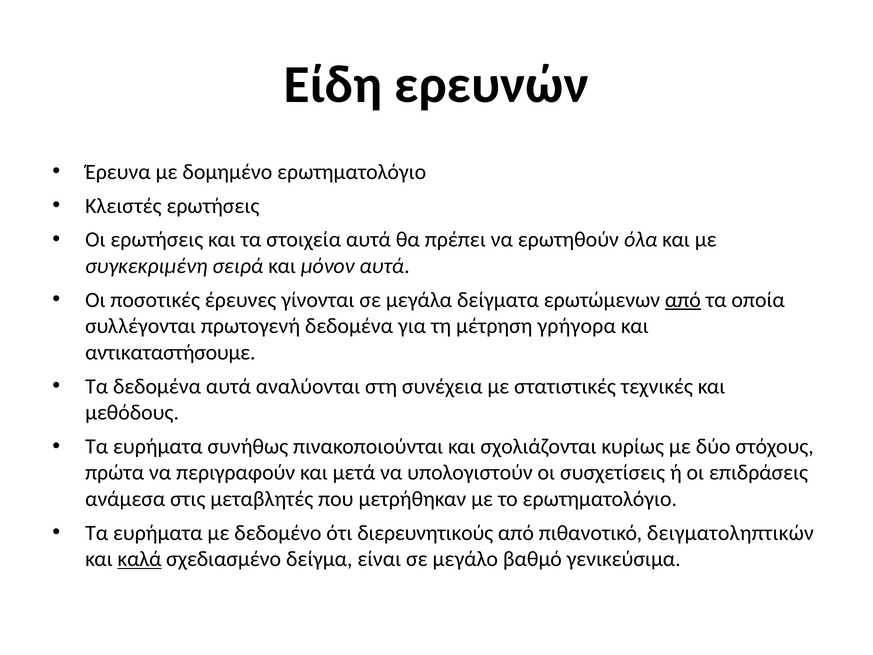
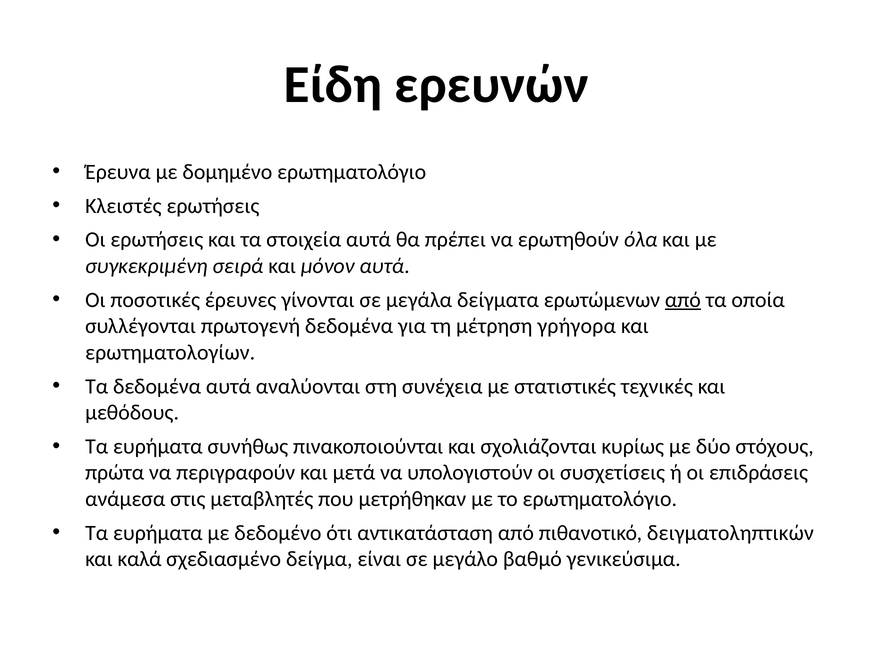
αντικαταστήσουμε: αντικαταστήσουμε -> ερωτηματολογίων (170, 352)
διερευνητικούς: διερευνητικούς -> αντικατάσταση (425, 533)
καλά underline: present -> none (140, 559)
